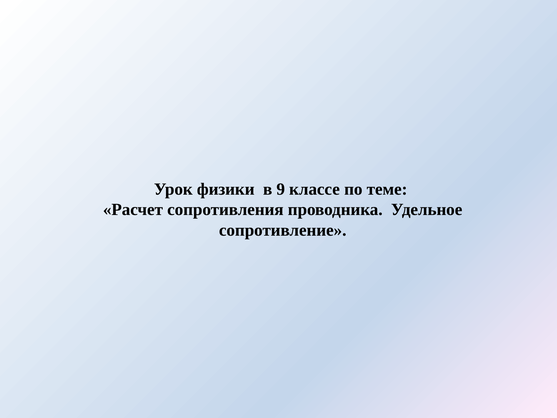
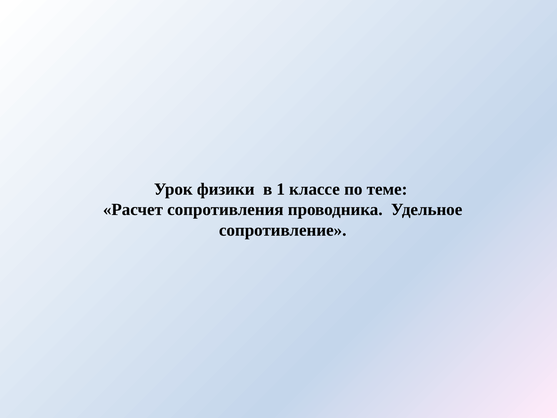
9: 9 -> 1 (281, 189)
